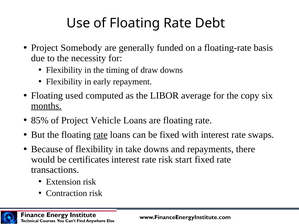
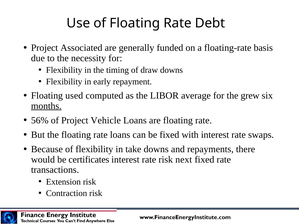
Somebody: Somebody -> Associated (81, 48)
copy: copy -> grew (250, 96)
85%: 85% -> 56% (40, 120)
rate underline: present -> none (100, 135)
start: start -> next (184, 160)
